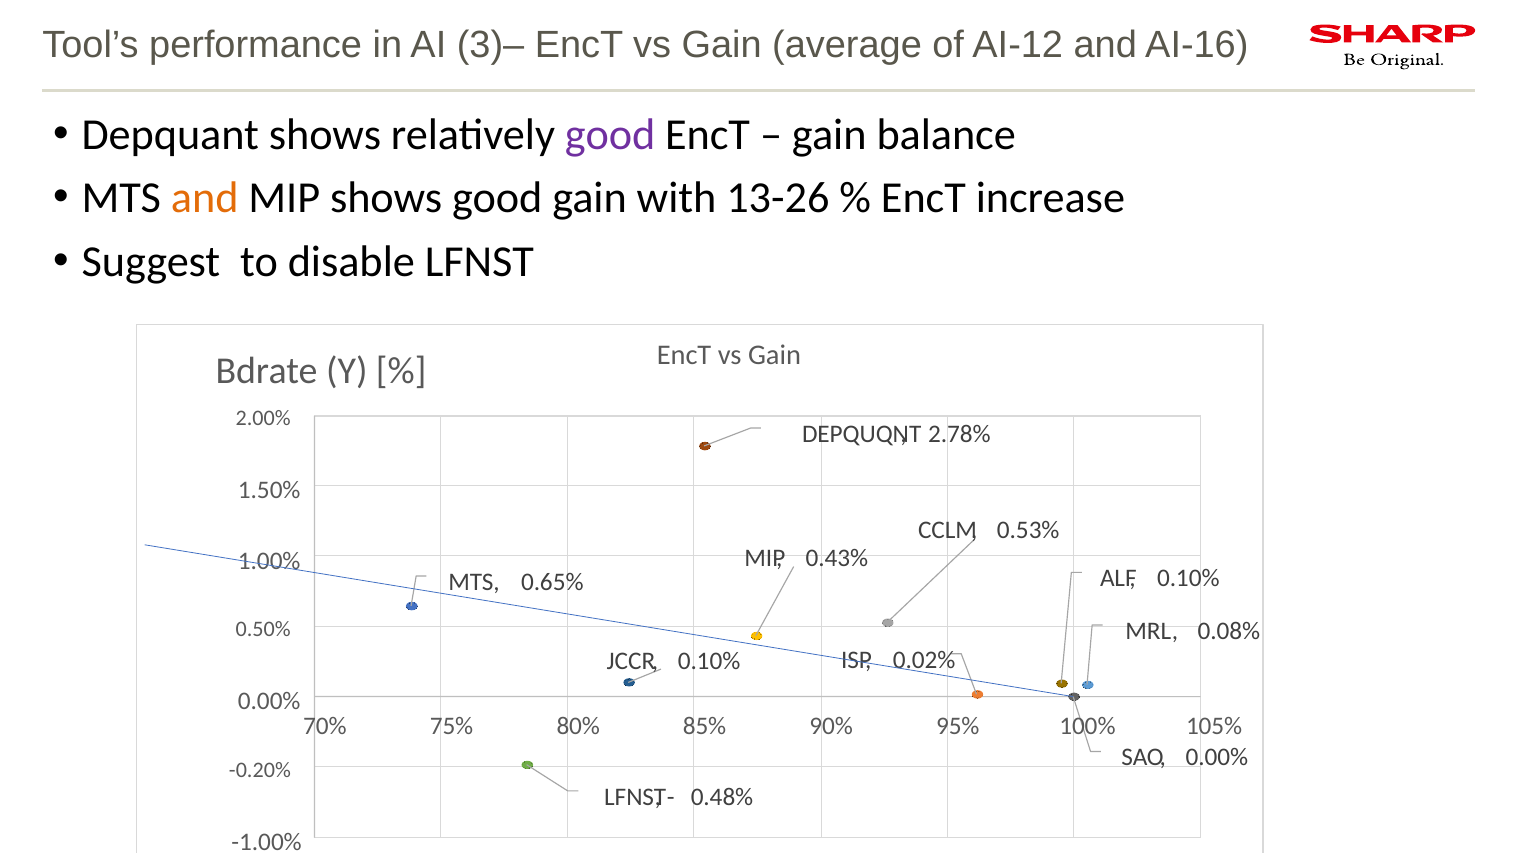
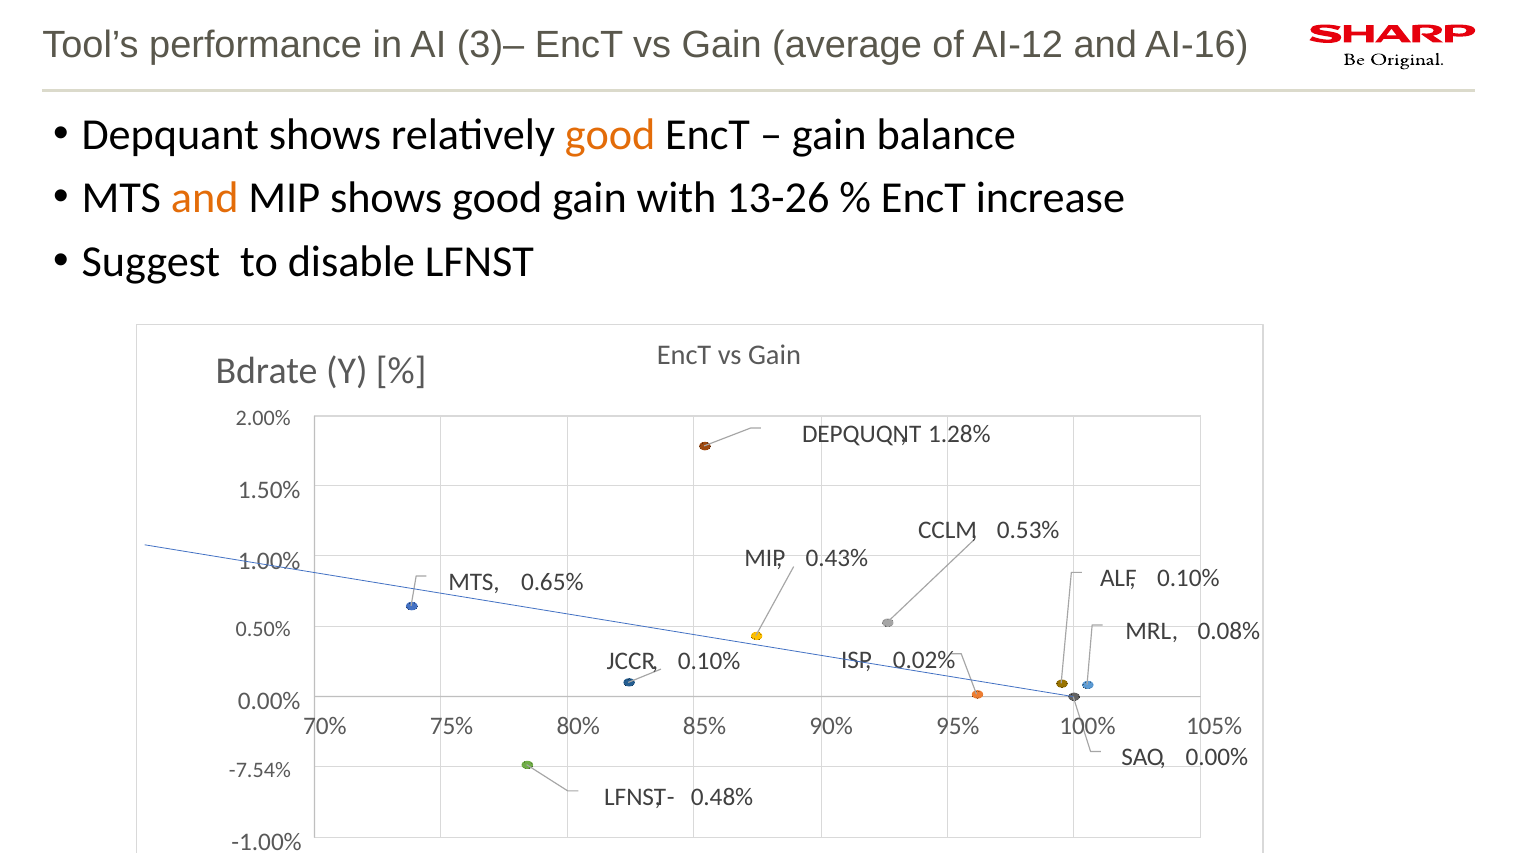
good colour: purple -> orange (610, 135)
2.78%: 2.78% -> 1.28% (959, 434)
-0.20%: -0.20% -> -7.54% (260, 770)
